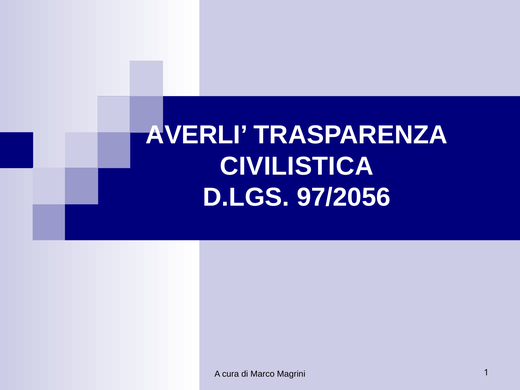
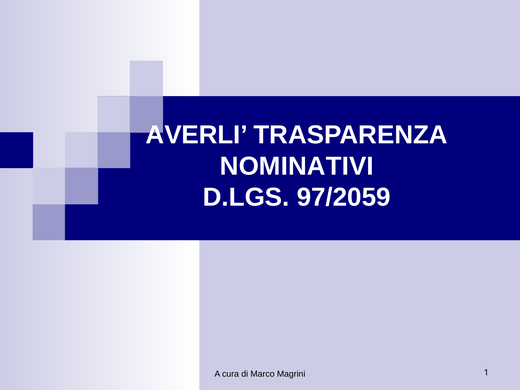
CIVILISTICA: CIVILISTICA -> NOMINATIVI (297, 166)
97/2056: 97/2056 -> 97/2059 (344, 197)
